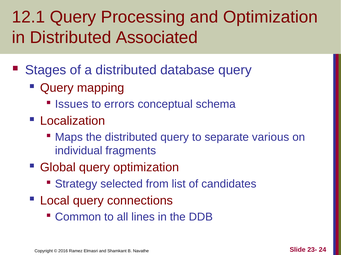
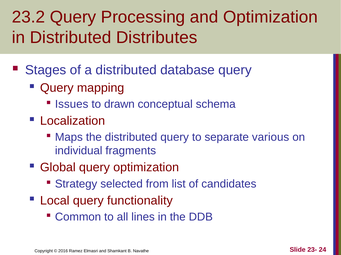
12.1: 12.1 -> 23.2 (29, 17)
Associated: Associated -> Distributes (157, 38)
errors: errors -> drawn (119, 104)
connections: connections -> functionality (140, 201)
